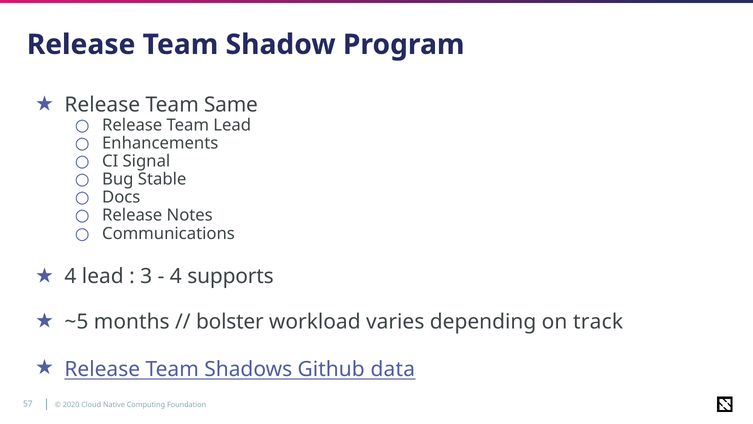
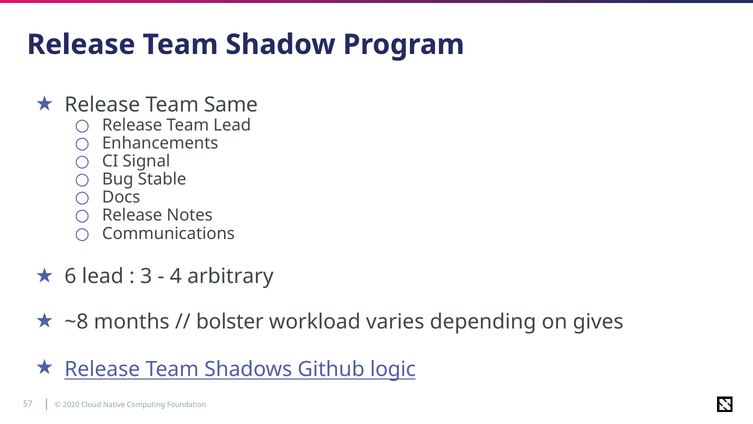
4: 4 -> 6 (70, 276)
supports: supports -> arbitrary (230, 276)
~5: ~5 -> ~8 (76, 321)
track: track -> gives (598, 321)
data: data -> logic (393, 369)
